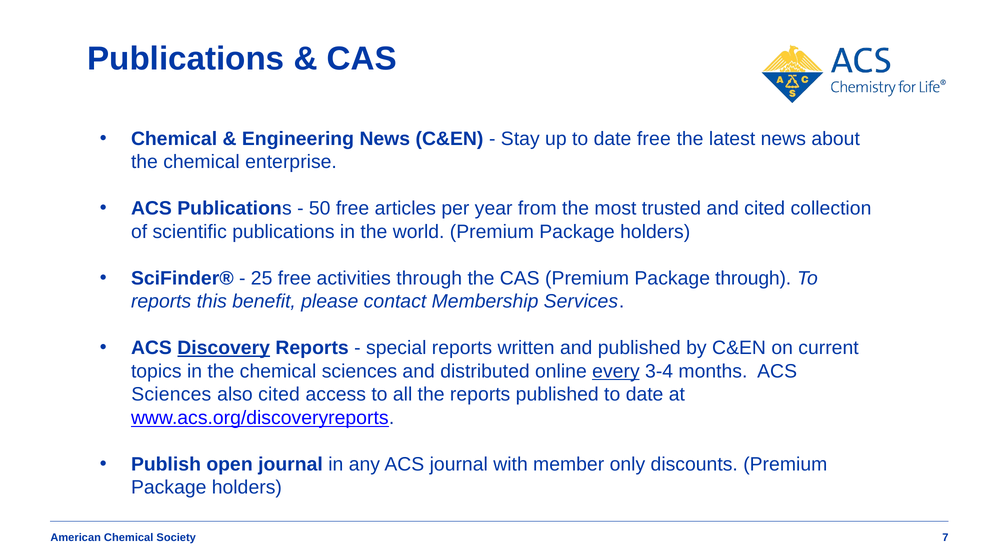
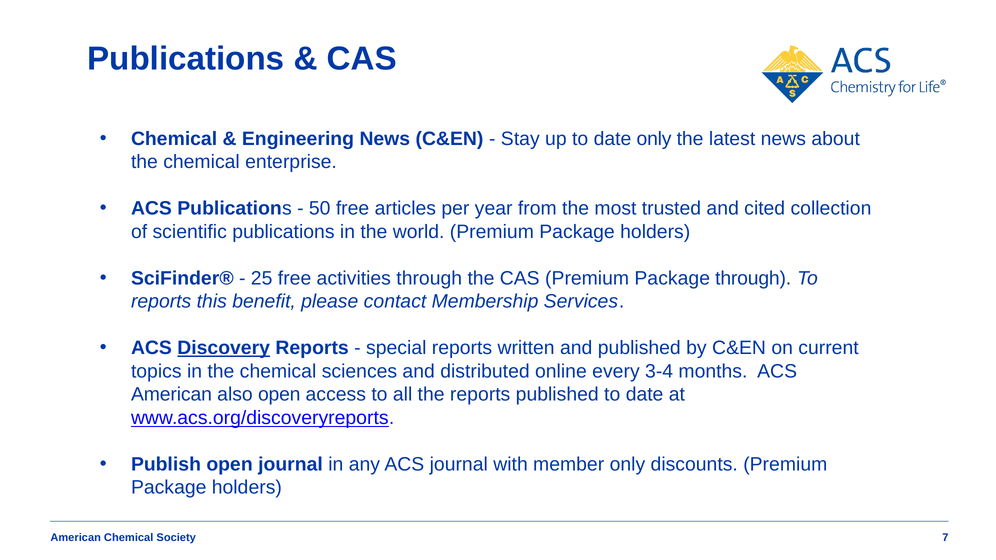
date free: free -> only (654, 139)
every underline: present -> none (616, 371)
Sciences: Sciences -> American (171, 395)
also cited: cited -> open (279, 395)
